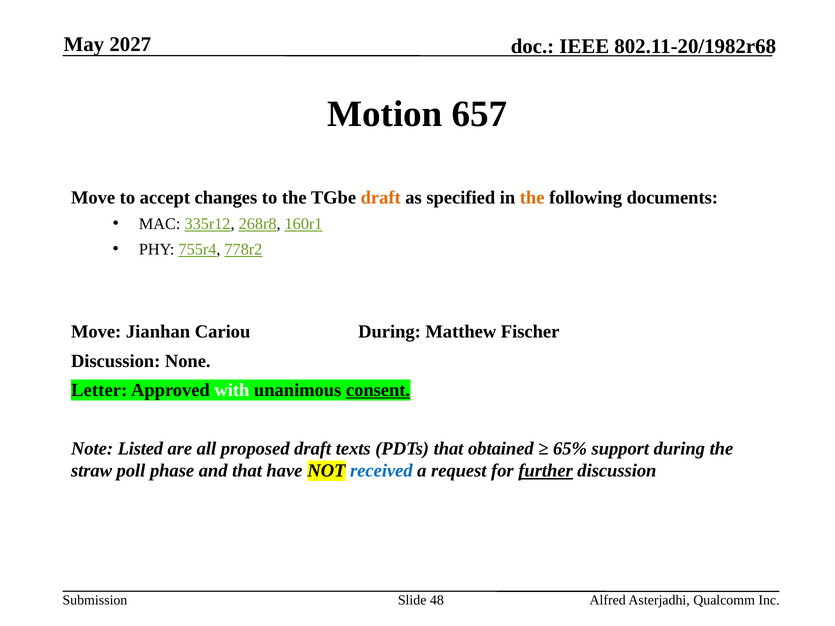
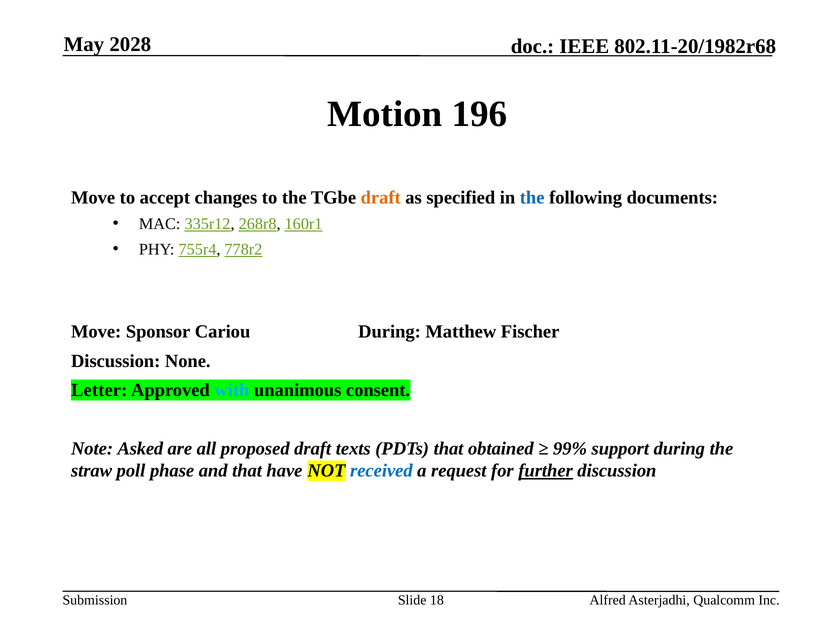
2027: 2027 -> 2028 (130, 44)
657: 657 -> 196 (480, 114)
the colour: orange -> blue (532, 198)
Jianhan: Jianhan -> Sponsor (158, 332)
with colour: white -> light blue (232, 390)
consent underline: present -> none (378, 390)
Listed: Listed -> Asked (140, 449)
65%: 65% -> 99% (570, 449)
48: 48 -> 18 (437, 601)
